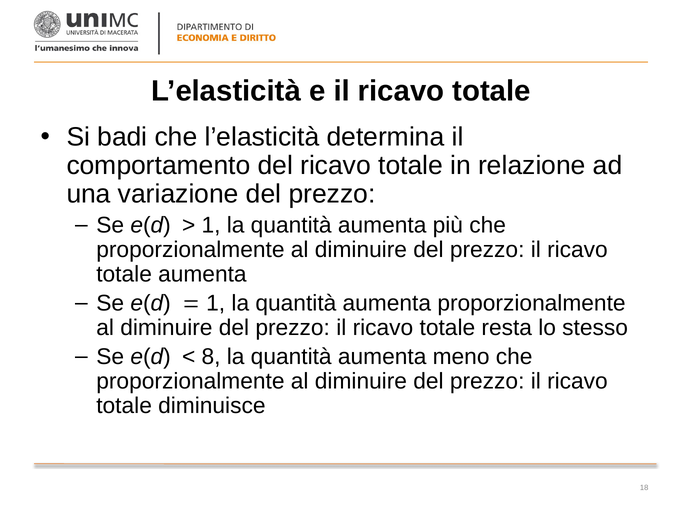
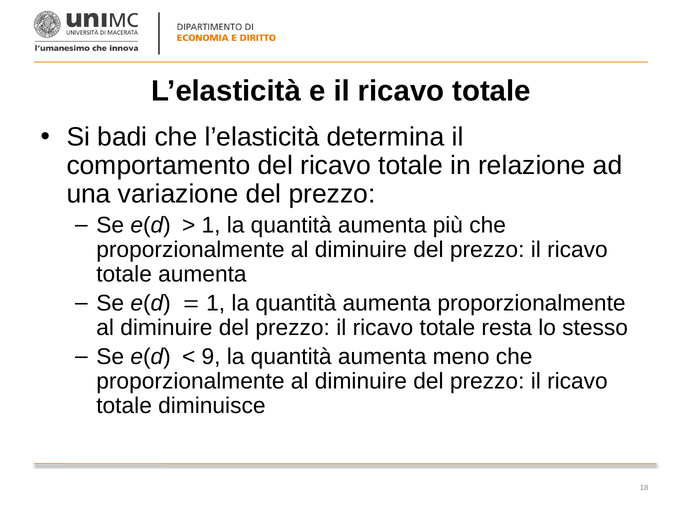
8: 8 -> 9 (211, 357)
